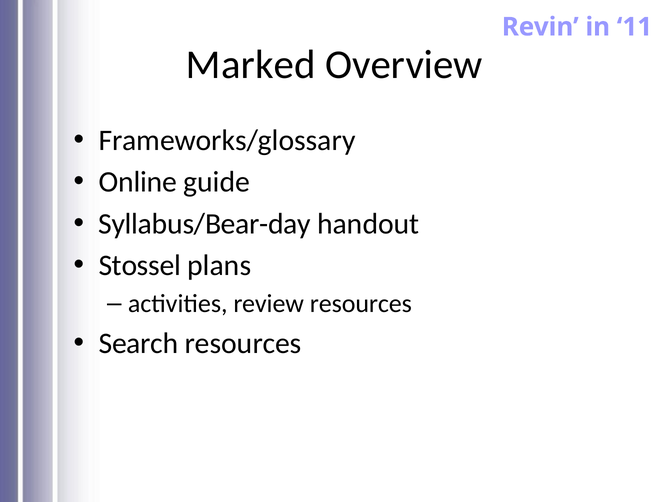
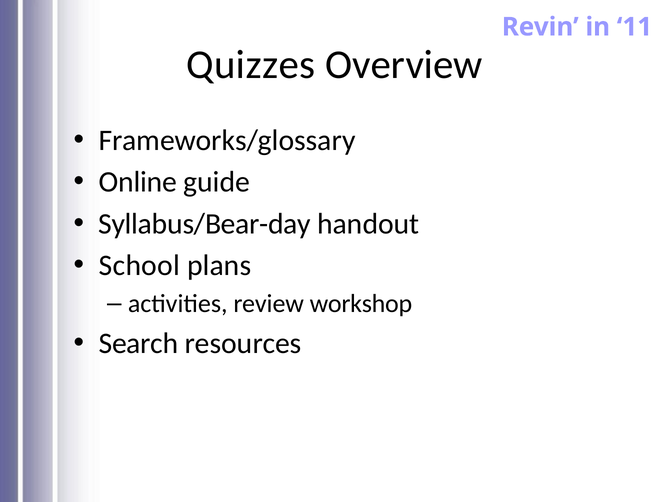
Marked: Marked -> Quizzes (251, 65)
Stossel: Stossel -> School (139, 265)
review resources: resources -> workshop (361, 304)
